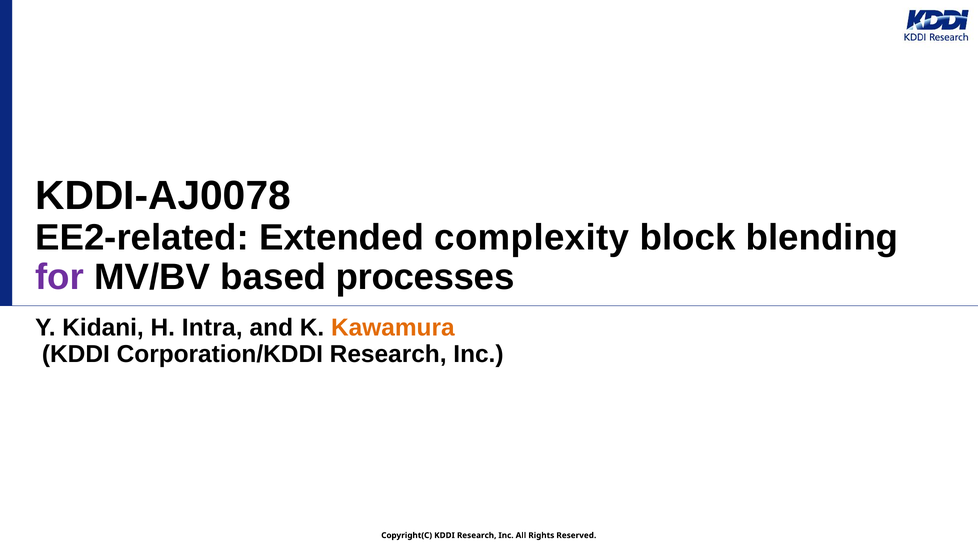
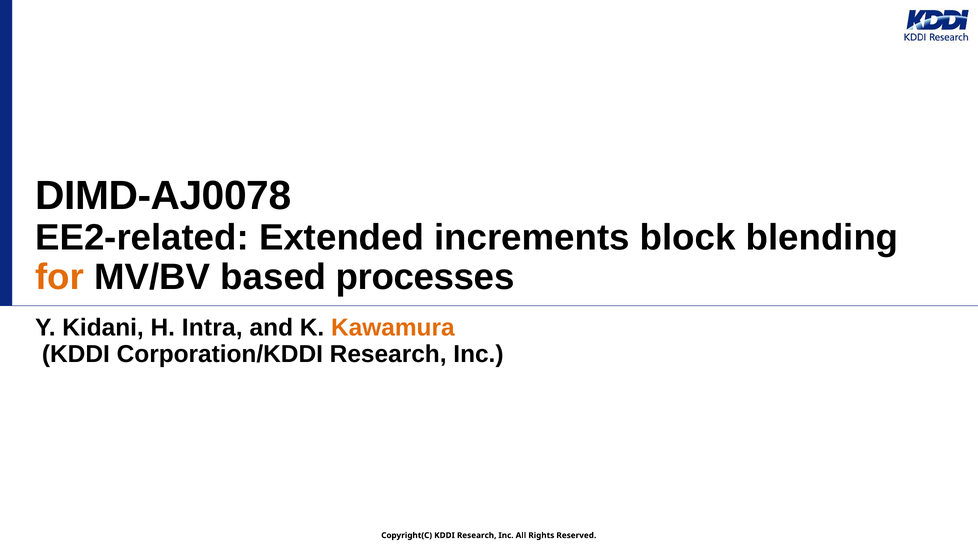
KDDI-AJ0078: KDDI-AJ0078 -> DIMD-AJ0078 (163, 196)
complexity: complexity -> increments (532, 237)
for colour: purple -> orange (60, 277)
